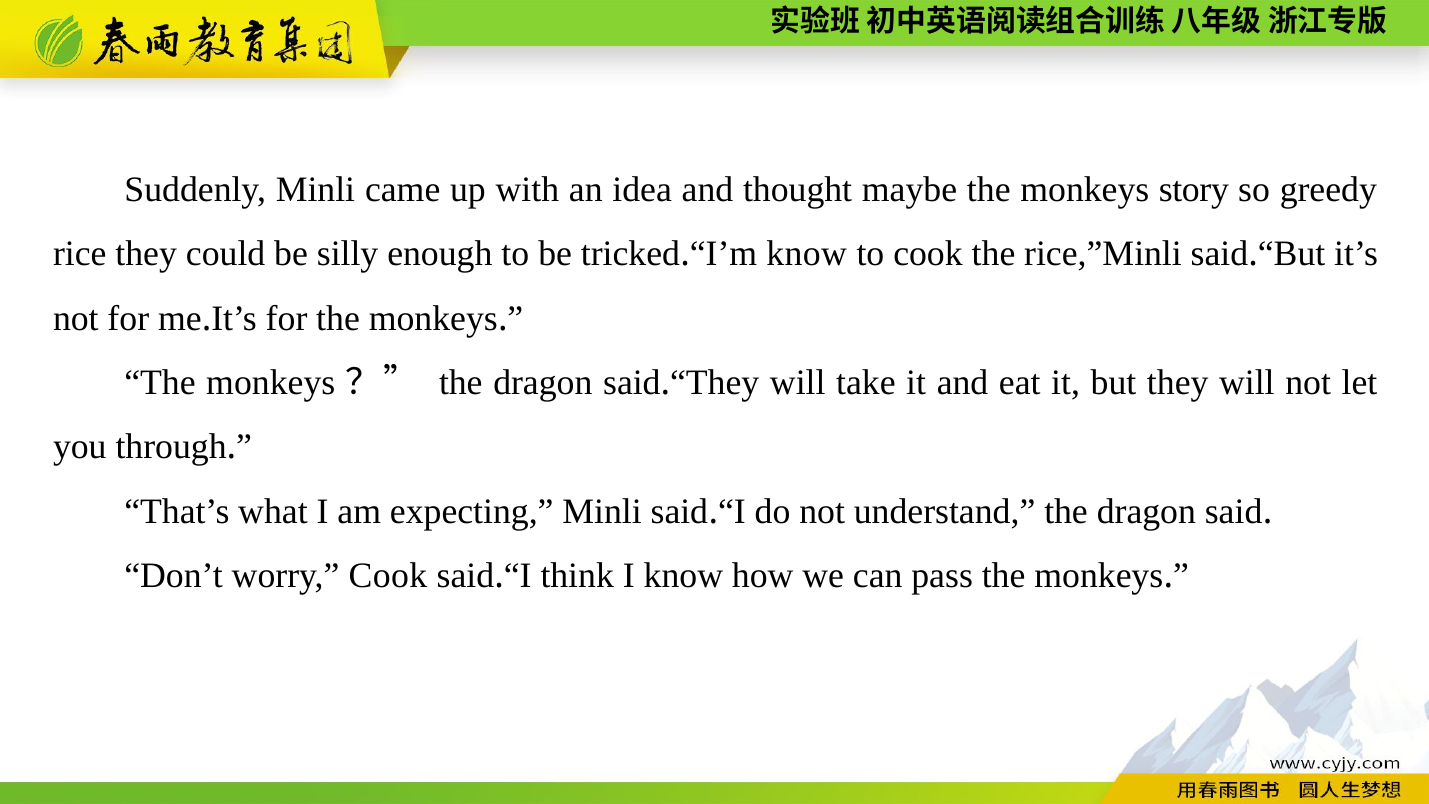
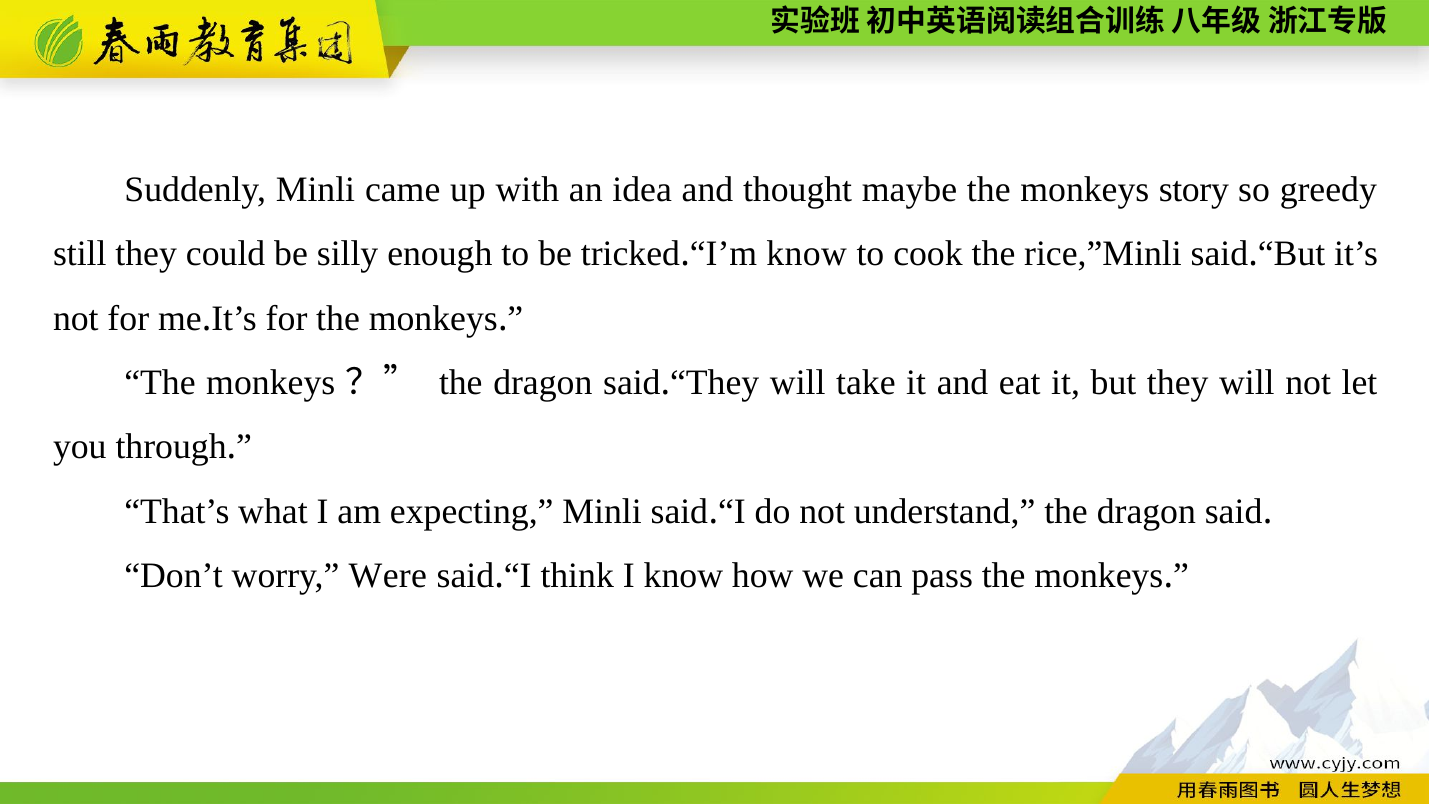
rice: rice -> still (80, 254)
worry Cook: Cook -> Were (388, 576)
